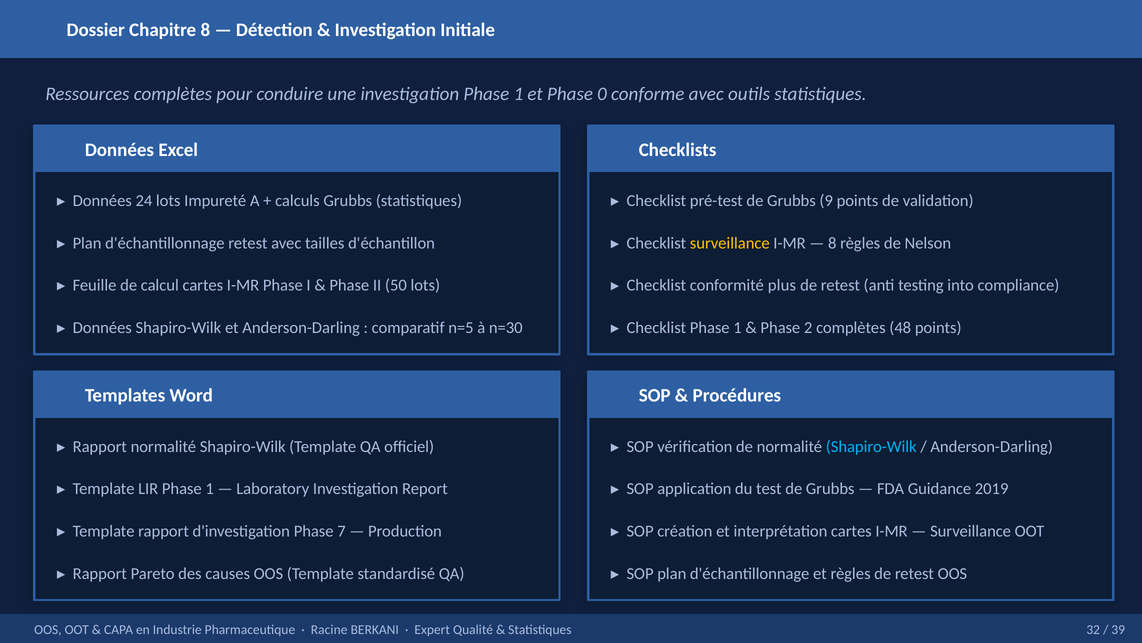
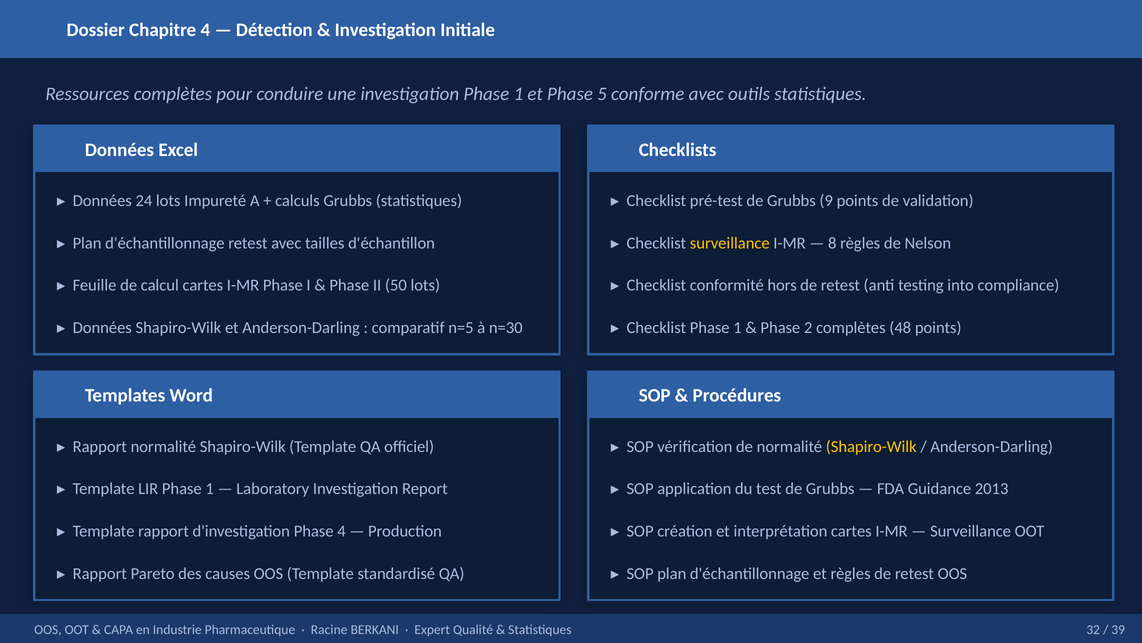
Chapitre 8: 8 -> 4 (205, 30)
0: 0 -> 5 (602, 94)
plus: plus -> hors (782, 285)
Shapiro-Wilk colour: light blue -> yellow (871, 446)
2019: 2019 -> 2013 (992, 488)
Phase 7: 7 -> 4 (341, 531)
